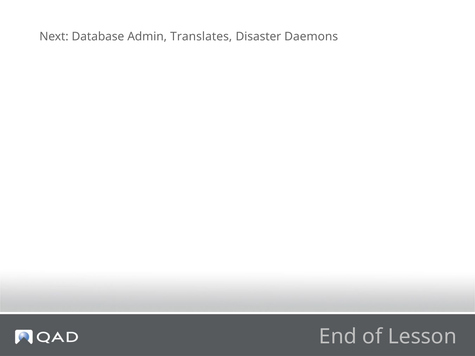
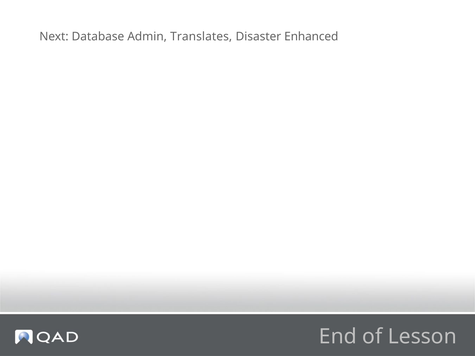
Daemons: Daemons -> Enhanced (311, 37)
